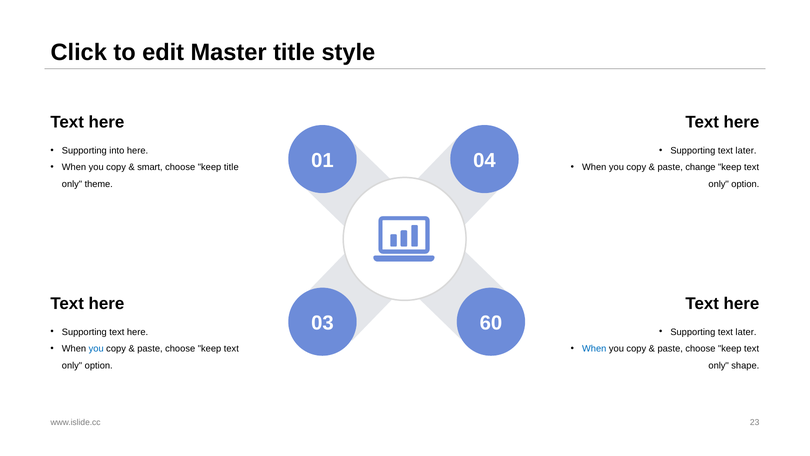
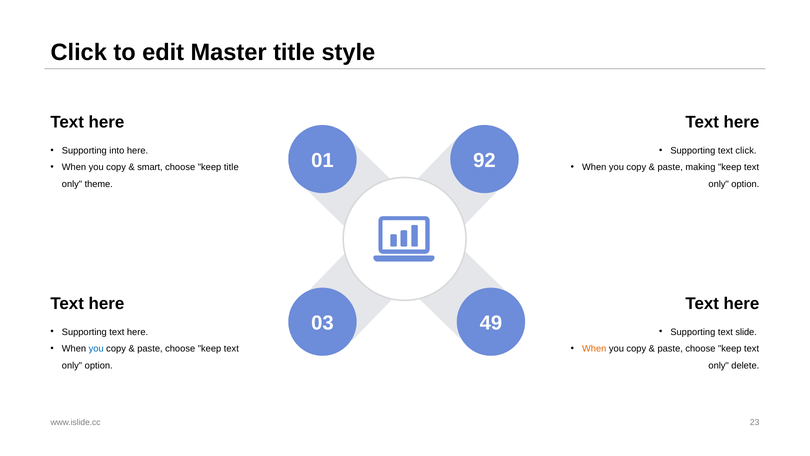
later: later -> click (746, 150)
04: 04 -> 92 (484, 160)
change: change -> making (700, 167)
60: 60 -> 49 (491, 323)
later: later -> slide (746, 332)
When colour: blue -> orange (594, 348)
shape: shape -> delete (745, 365)
